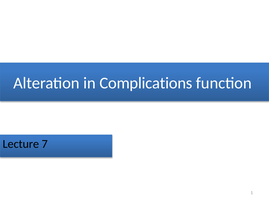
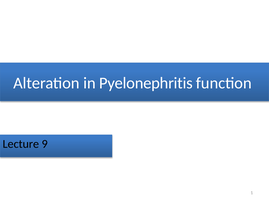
Complications: Complications -> Pyelonephritis (146, 83)
7: 7 -> 9 (45, 144)
